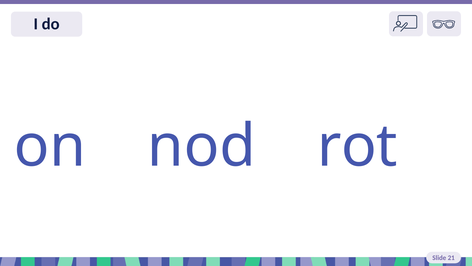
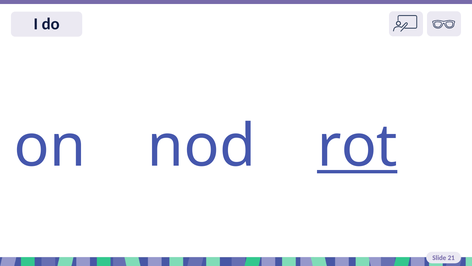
rot underline: none -> present (357, 146)
